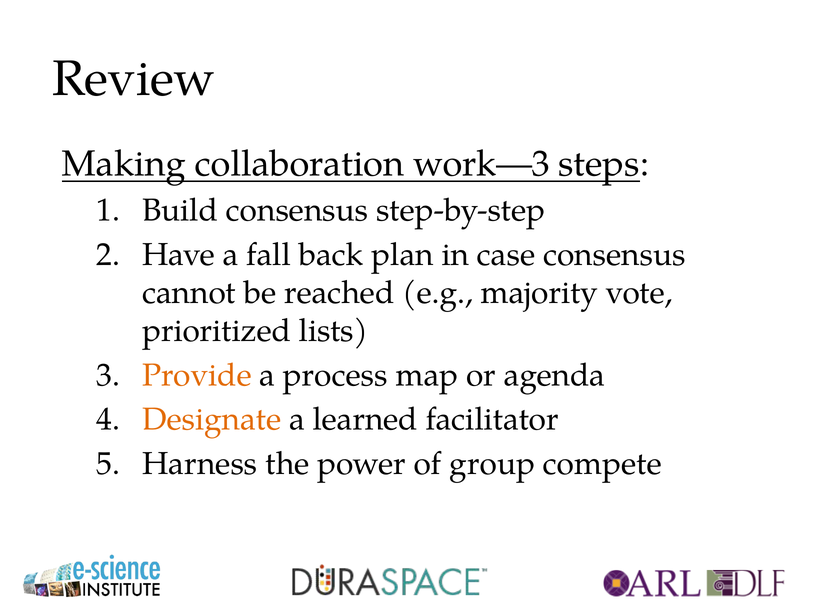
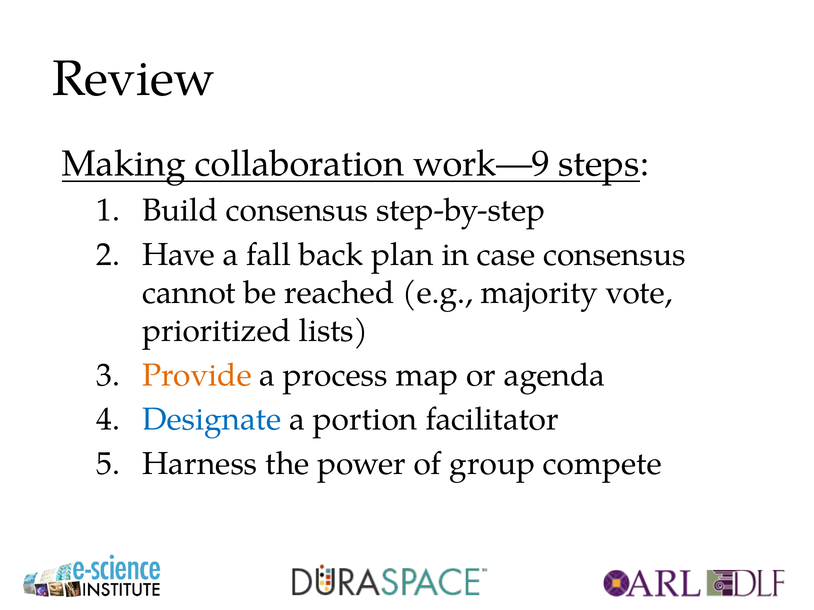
work—3: work—3 -> work—9 (482, 164)
Designate colour: orange -> blue (212, 420)
learned: learned -> portion (365, 420)
